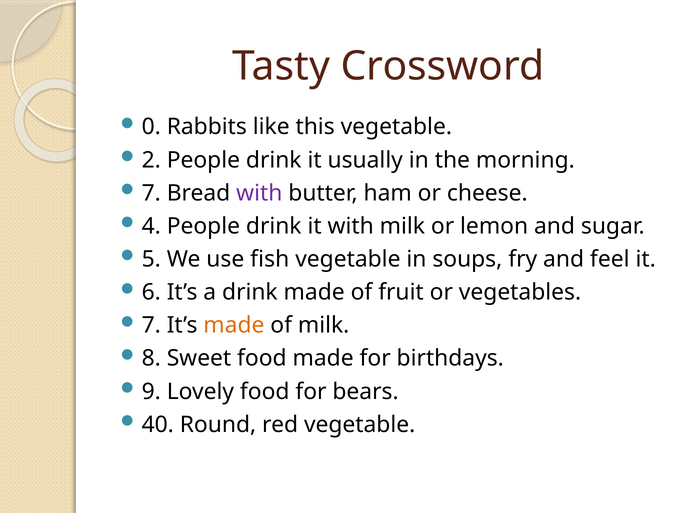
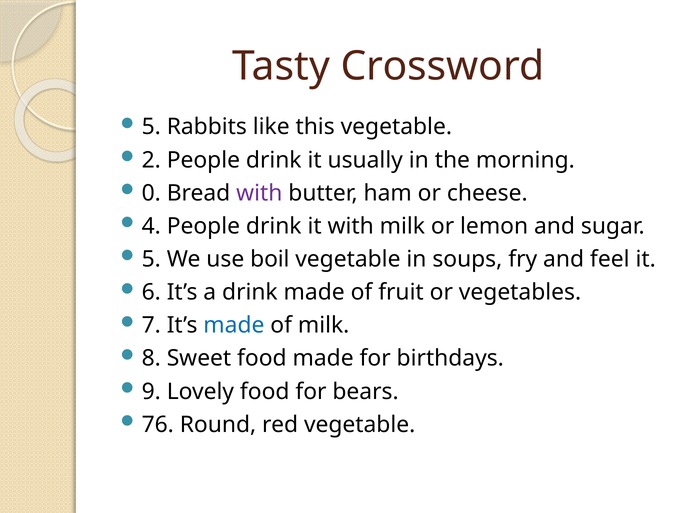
0: 0 -> 5 (151, 127)
7: 7 -> 0 (151, 193)
fish: fish -> boil (270, 260)
made colour: orange -> blue (234, 326)
40: 40 -> 76 (158, 425)
